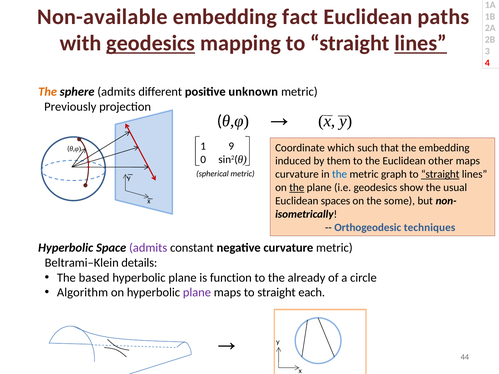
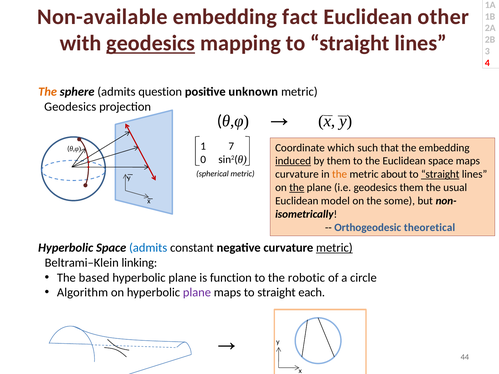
paths: paths -> other (443, 17)
lines underline: present -> none (421, 43)
different: different -> question (160, 92)
Previously: Previously -> Geodesics (70, 107)
9: 9 -> 7 (231, 146)
induced underline: none -> present (293, 161)
Euclidean other: other -> space (441, 161)
the colour: blue -> orange (340, 174)
graph: graph -> about (394, 174)
geodesics show: show -> them (412, 188)
spaces: spaces -> model (335, 201)
techniques: techniques -> theoretical (430, 228)
admits colour: purple -> blue (148, 248)
metric underline: none -> present (334, 248)
details: details -> linking (139, 263)
already: already -> robotic (306, 278)
